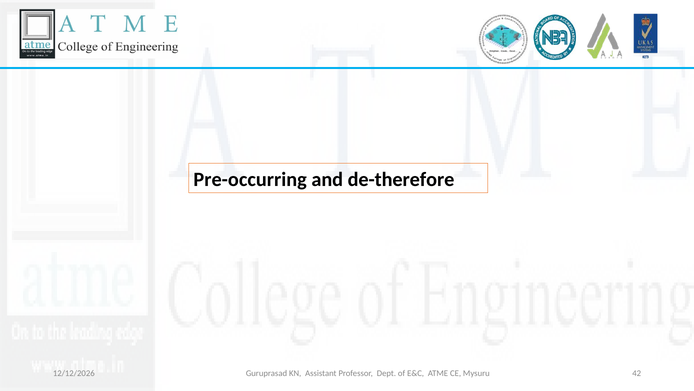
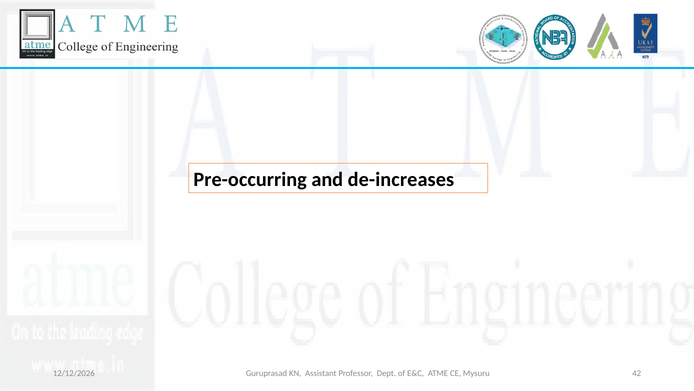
de-therefore: de-therefore -> de-increases (401, 179)
